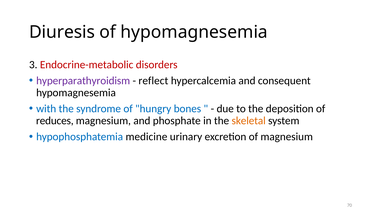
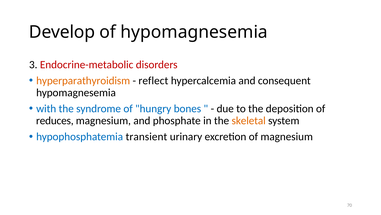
Diuresis: Diuresis -> Develop (62, 32)
hyperparathyroidism colour: purple -> orange (83, 80)
medicine: medicine -> transient (146, 136)
